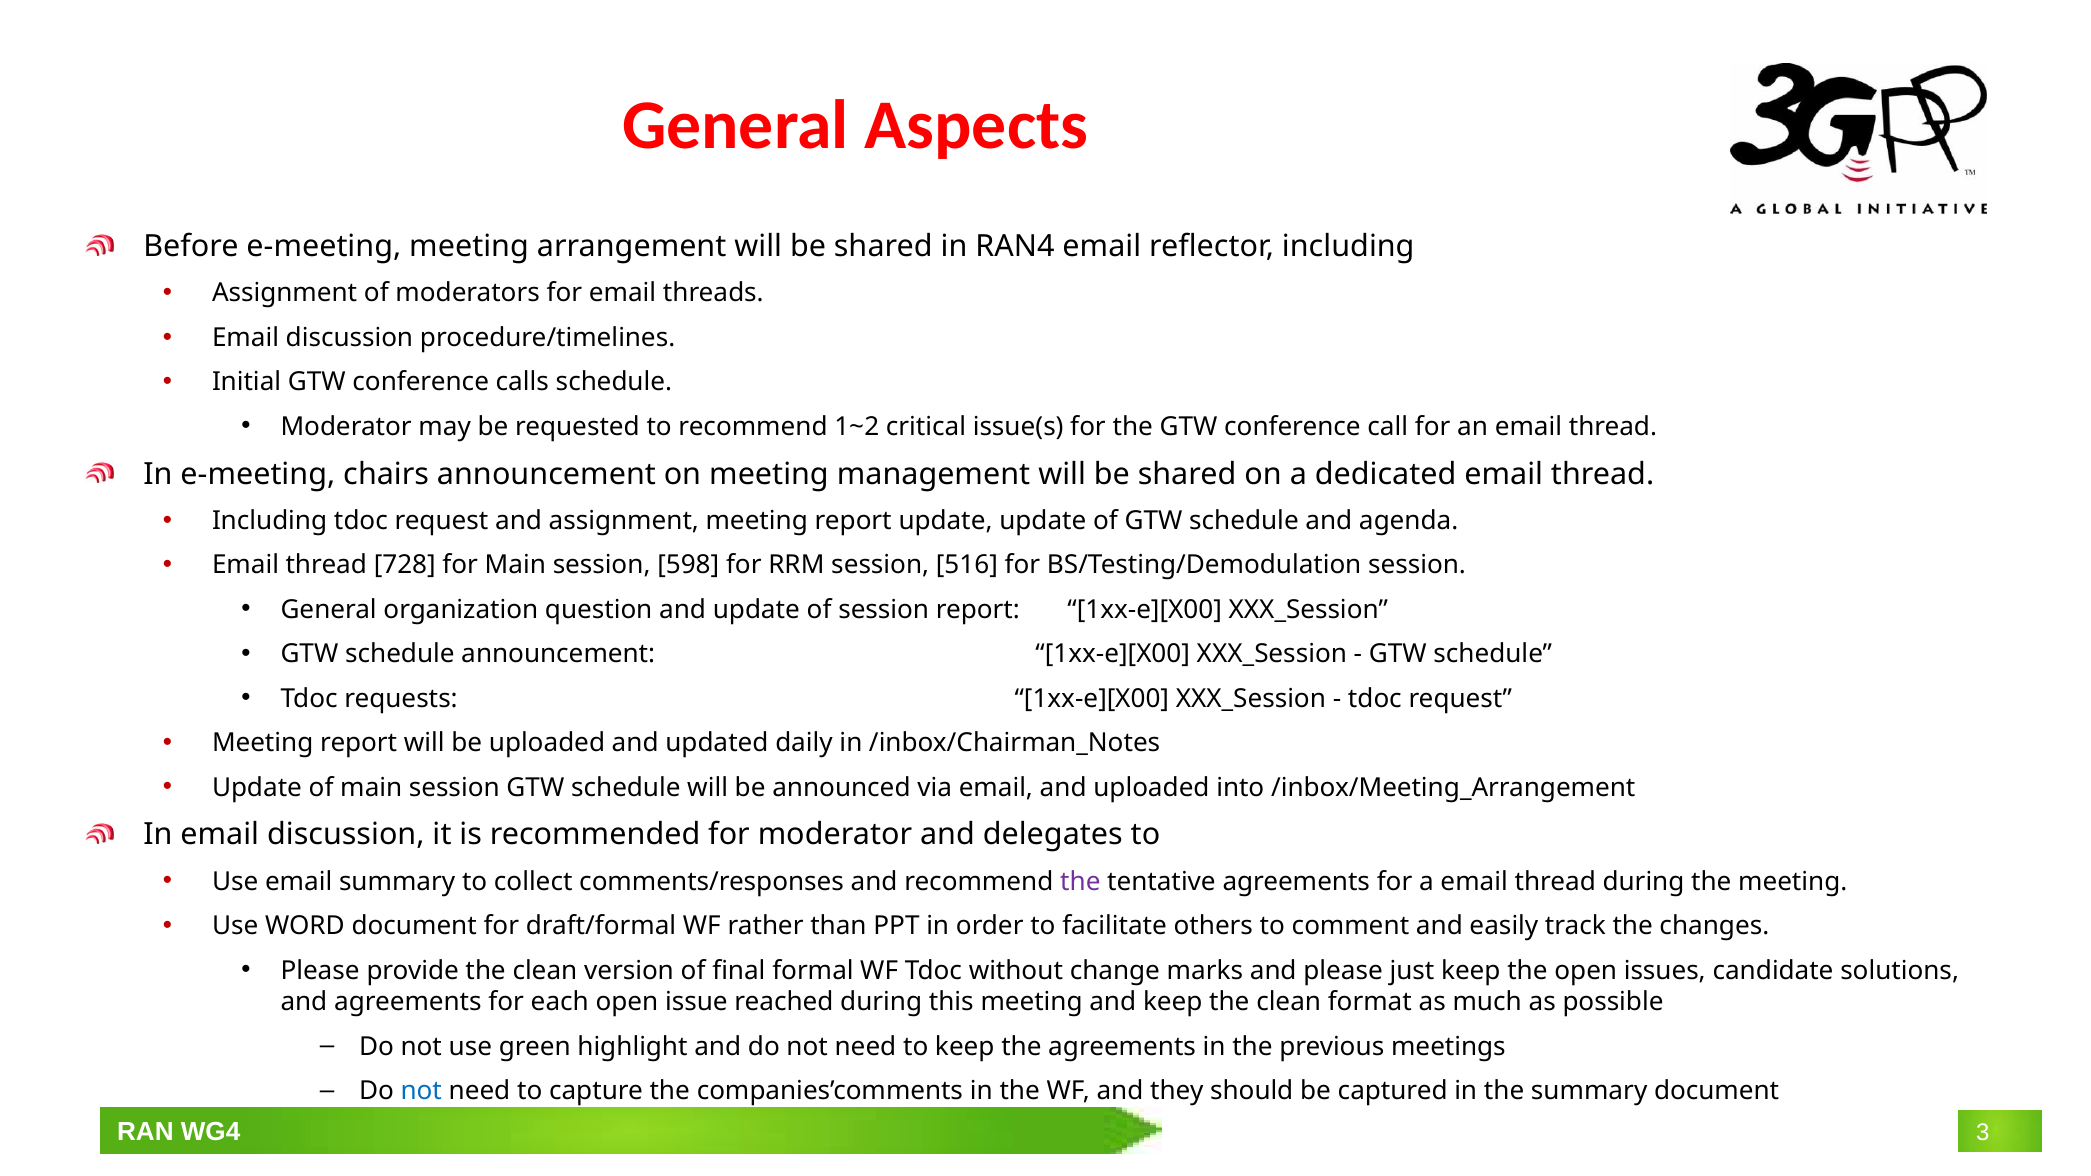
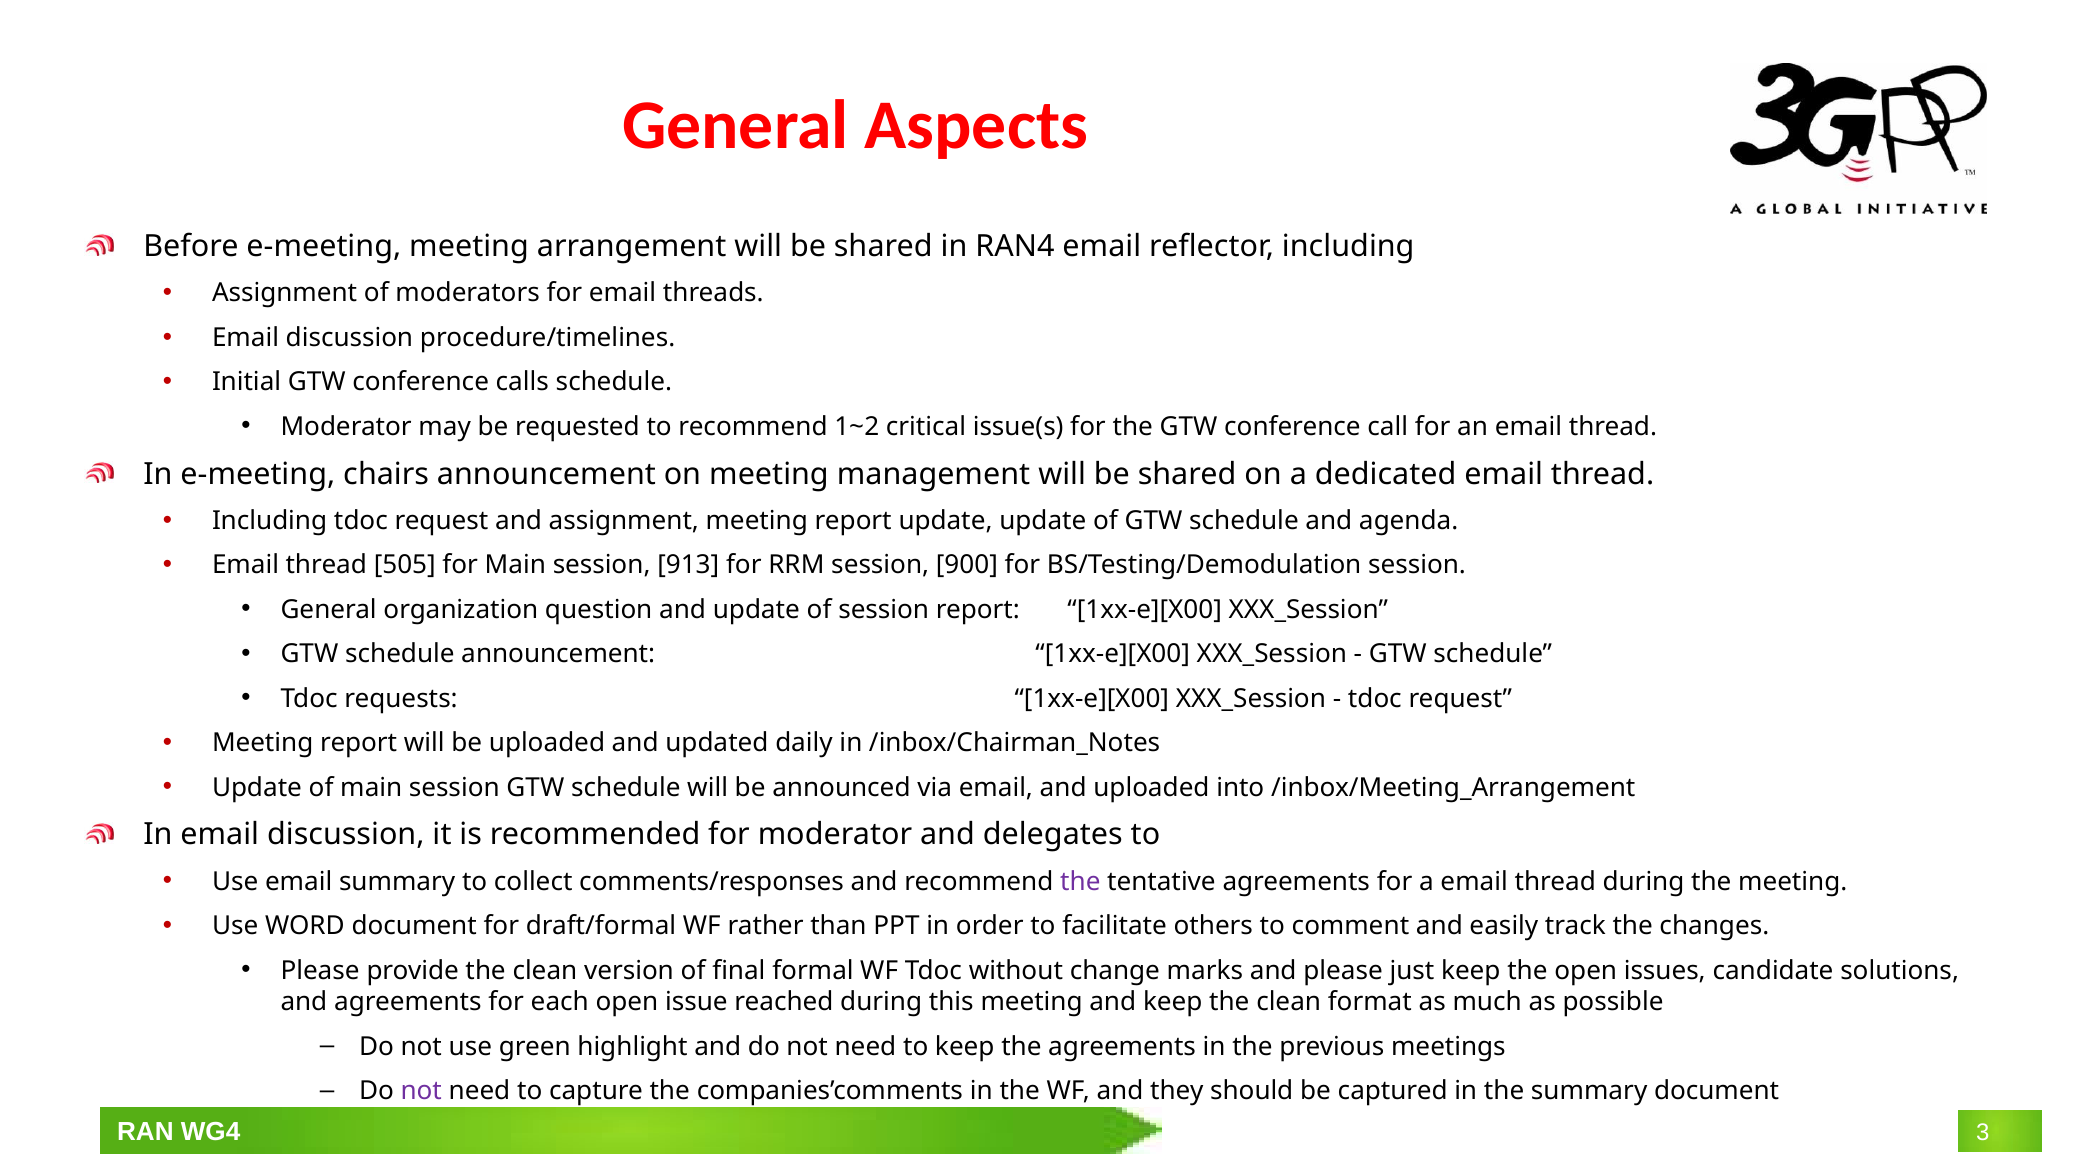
728: 728 -> 505 (405, 565)
598: 598 -> 913 (688, 565)
516: 516 -> 900 (967, 565)
not colour: blue -> purple (421, 1091)
